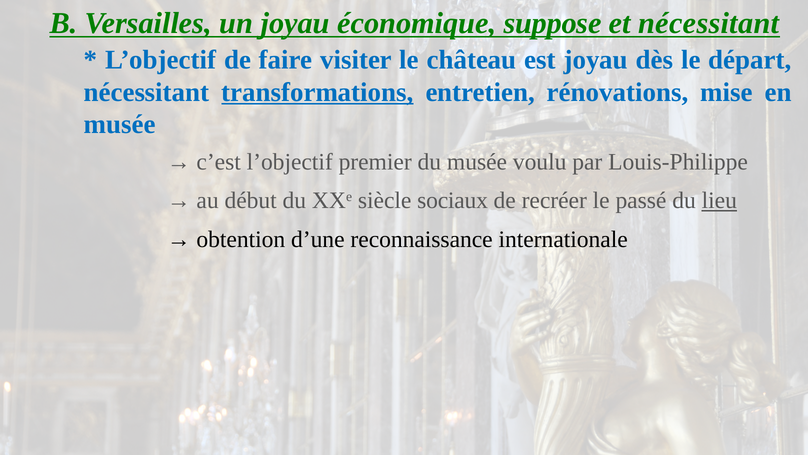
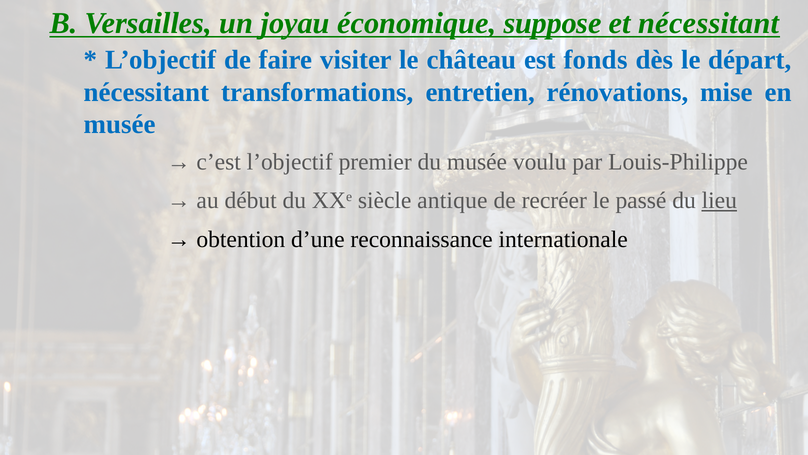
est joyau: joyau -> fonds (596, 60)
transformations underline: present -> none (317, 92)
sociaux: sociaux -> antique (452, 200)
